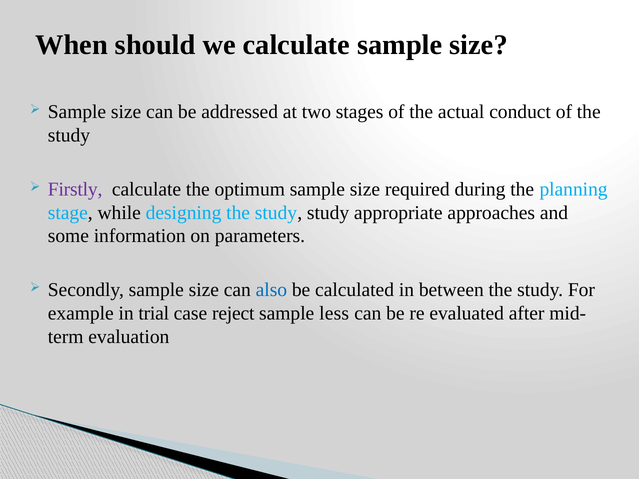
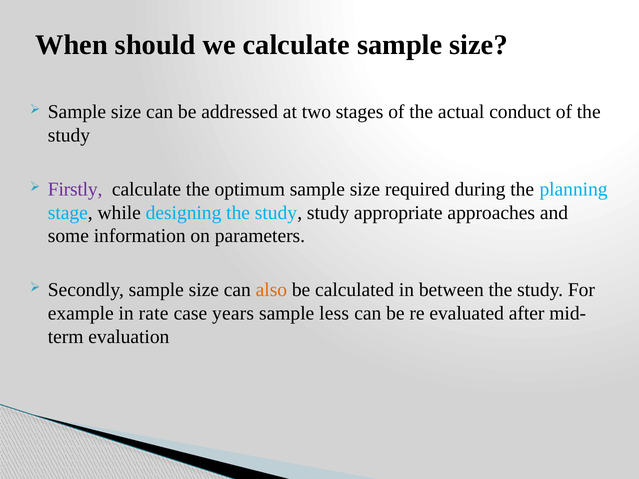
also colour: blue -> orange (271, 290)
trial: trial -> rate (154, 313)
reject: reject -> years (233, 313)
